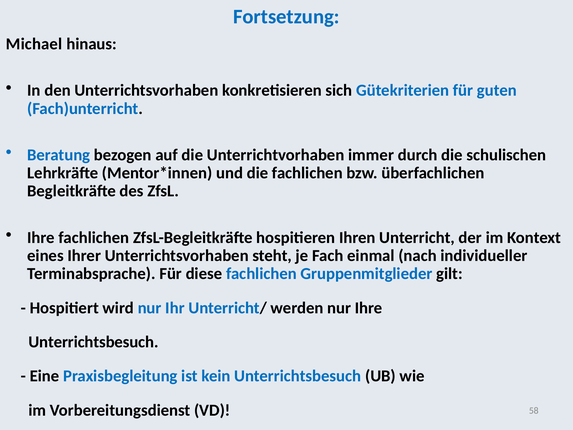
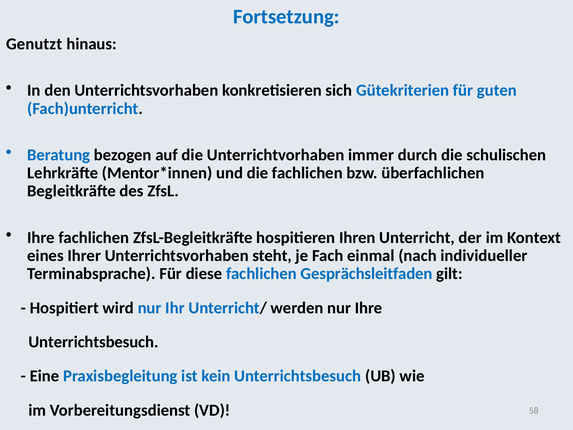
Michael: Michael -> Genutzt (34, 44)
Gruppenmitglieder: Gruppenmitglieder -> Gesprächsleitfaden (367, 274)
